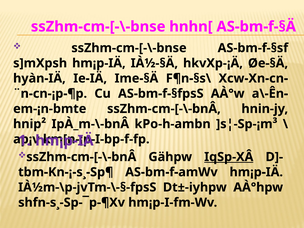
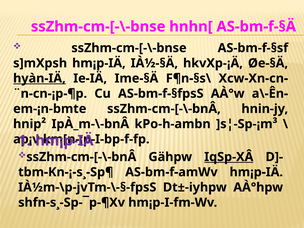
hyàn-IÄ underline: none -> present (39, 78)
